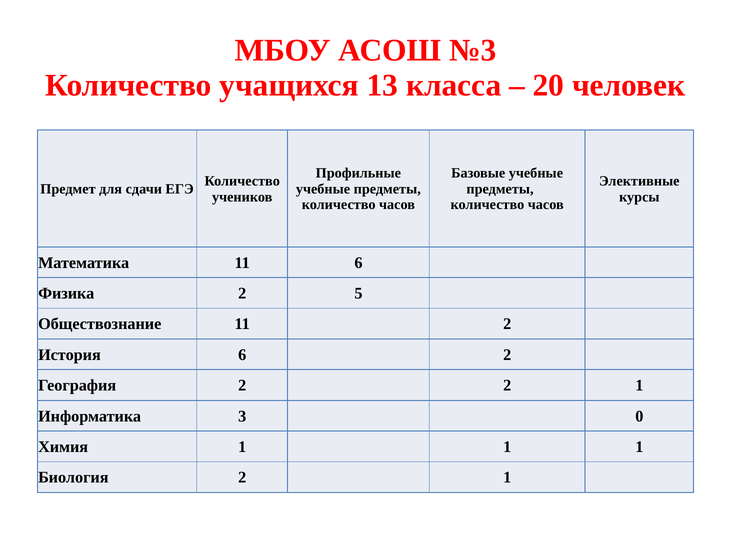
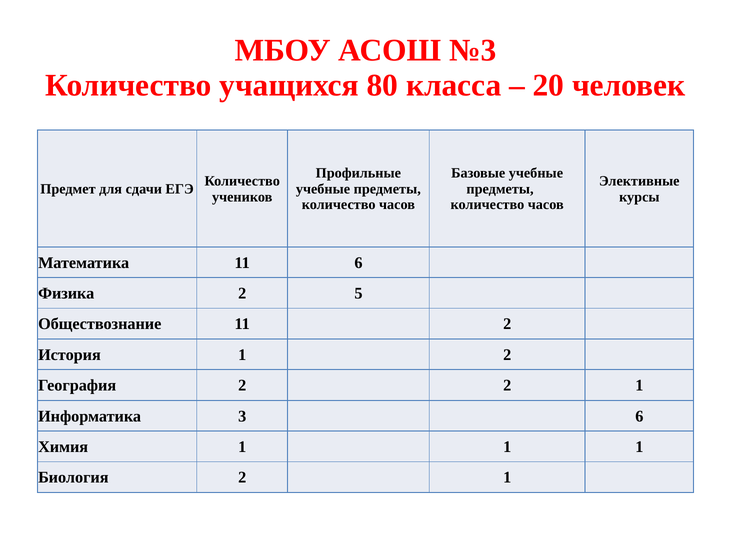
13: 13 -> 80 (382, 85)
История 6: 6 -> 1 (242, 355)
3 0: 0 -> 6 (639, 416)
